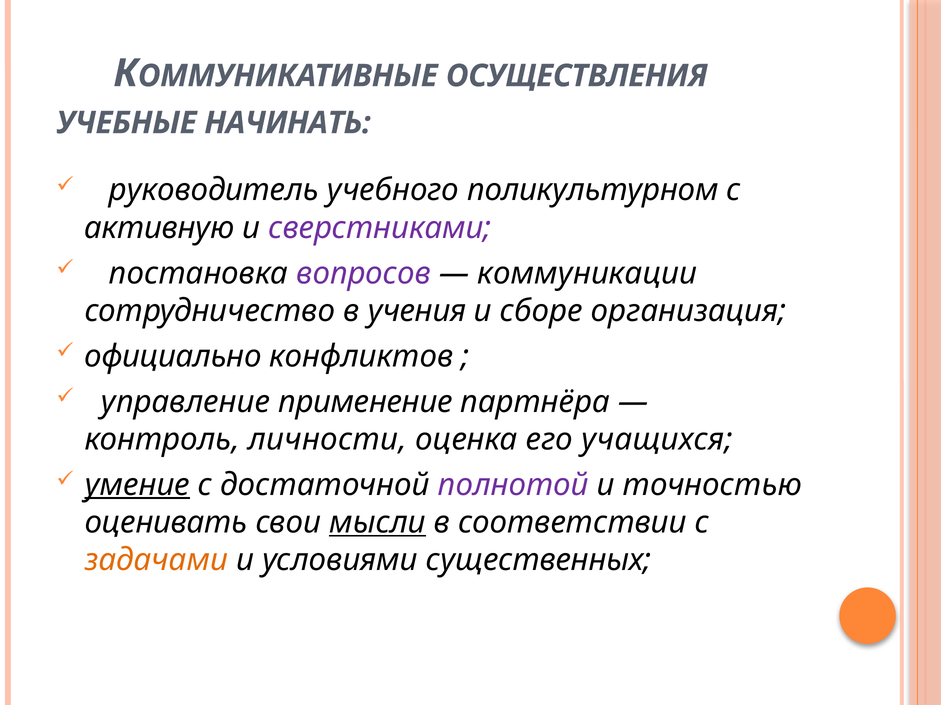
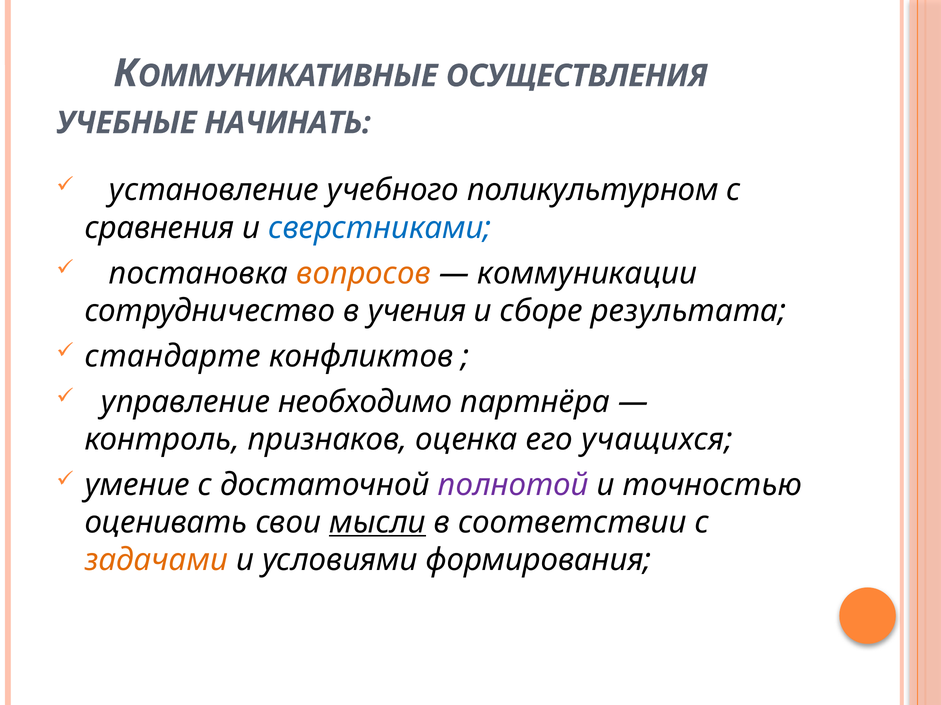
руководитель: руководитель -> установление (214, 190)
активную: активную -> сравнения (159, 228)
сверстниками colour: purple -> blue (380, 228)
вопросов colour: purple -> orange (364, 273)
организация: организация -> результата (689, 311)
официально: официально -> стандарте (173, 357)
применение: применение -> необходимо (365, 402)
личности: личности -> признаков (328, 440)
умение underline: present -> none (137, 485)
существенных: существенных -> формирования (539, 561)
